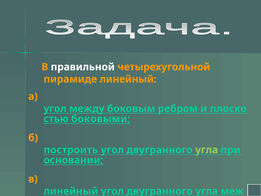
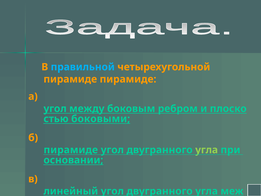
правильной colour: white -> light blue (83, 67)
пирамиде линейный: линейный -> пирамиде (128, 79)
построить: построить -> пирамиде (71, 150)
